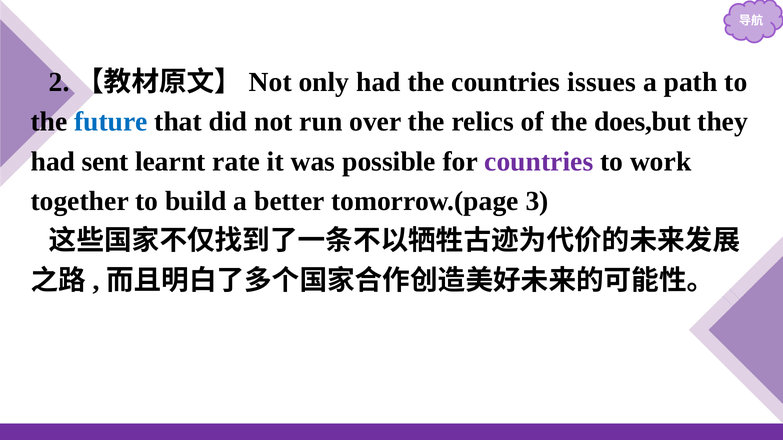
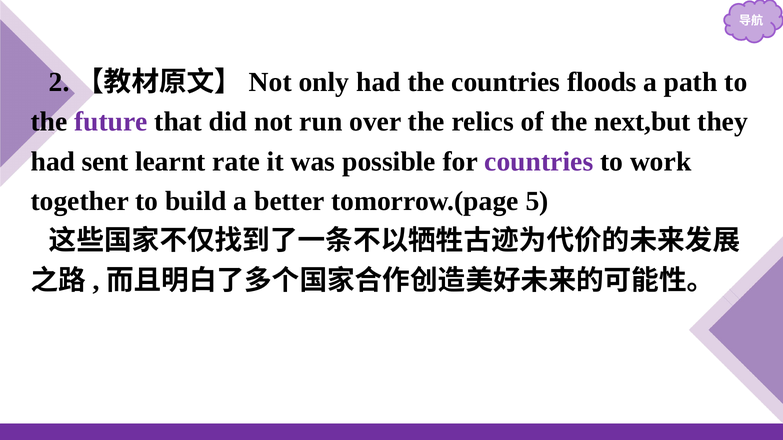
issues: issues -> floods (602, 82)
future colour: blue -> purple (111, 122)
does,but: does,but -> next,but (643, 122)
3: 3 -> 5 (537, 201)
